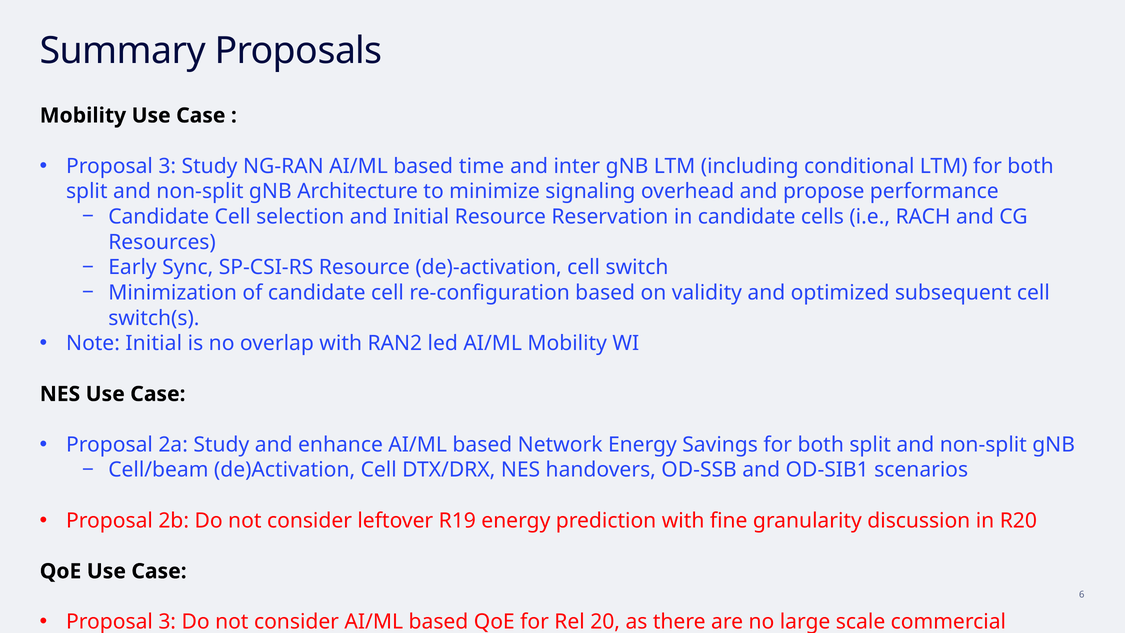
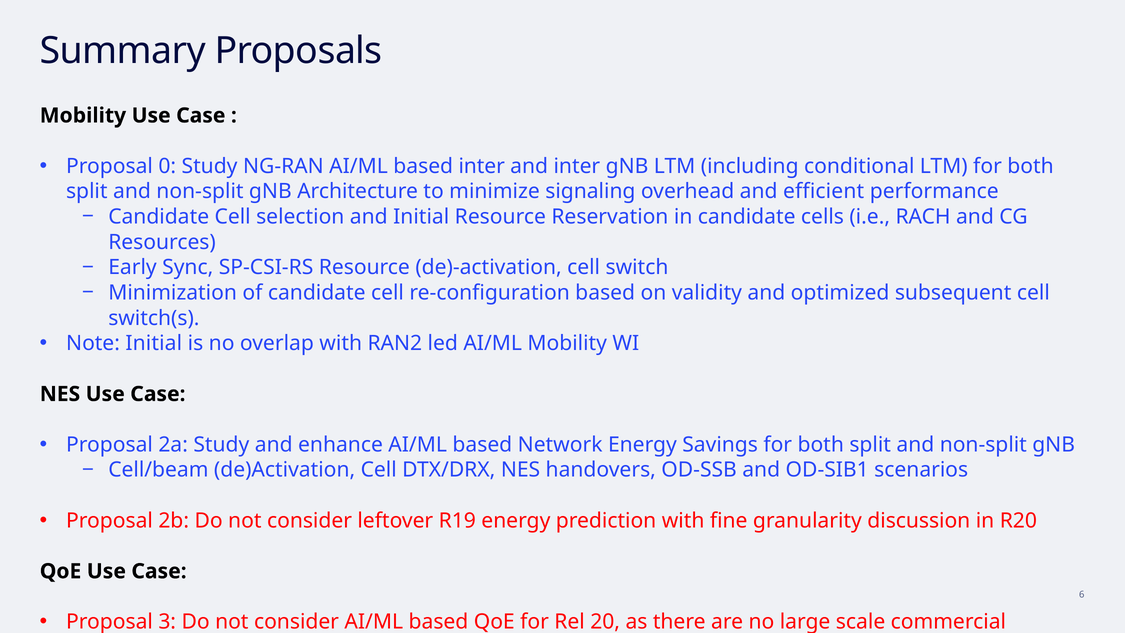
3: 3 -> 0 (167, 166)
based time: time -> inter (482, 166)
propose: propose -> efficient (824, 191)
